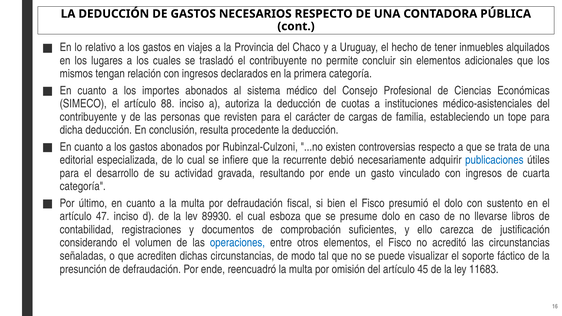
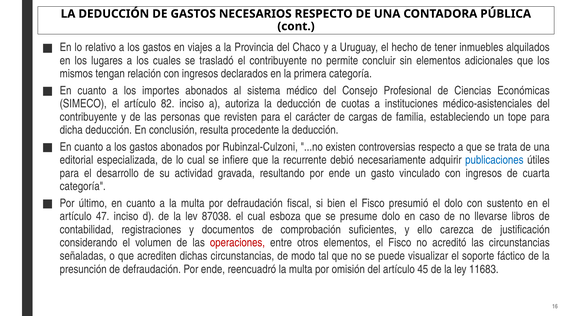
88: 88 -> 82 (168, 104)
89930: 89930 -> 87038 (217, 216)
operaciones colour: blue -> red (237, 243)
